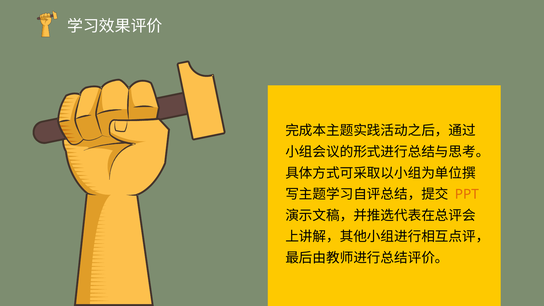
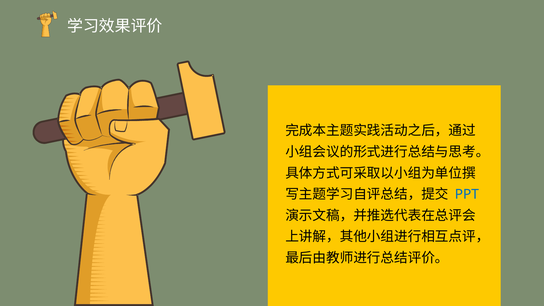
PPT colour: orange -> blue (467, 194)
